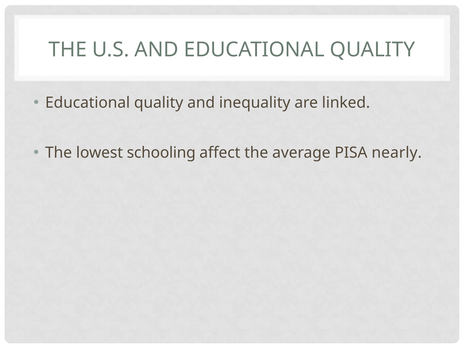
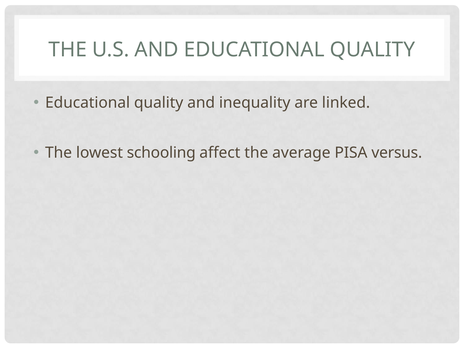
nearly: nearly -> versus (397, 153)
